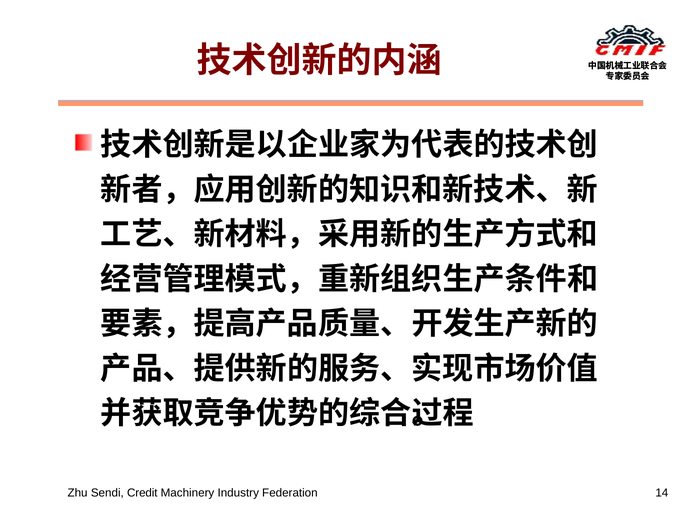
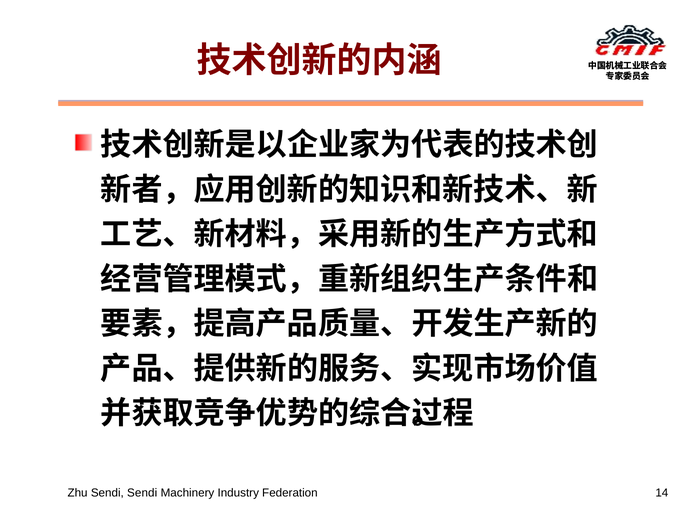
Sendi Credit: Credit -> Sendi (142, 493)
